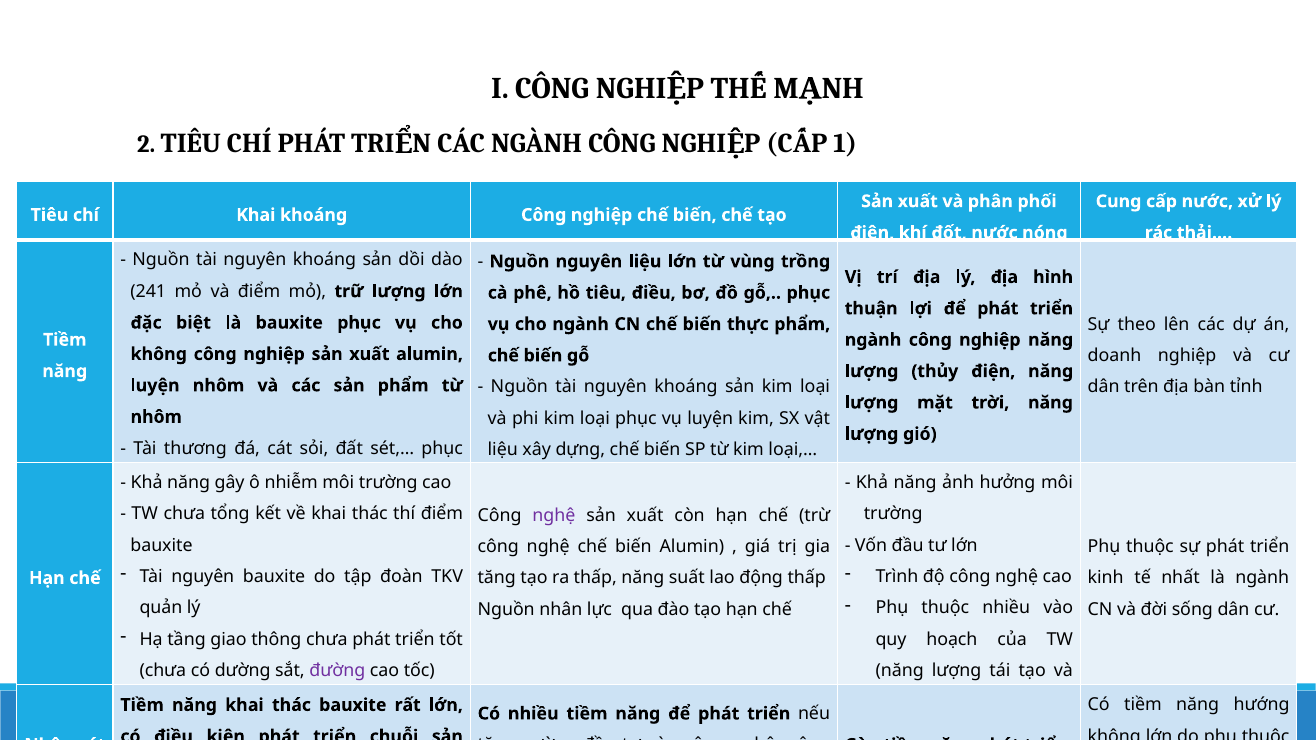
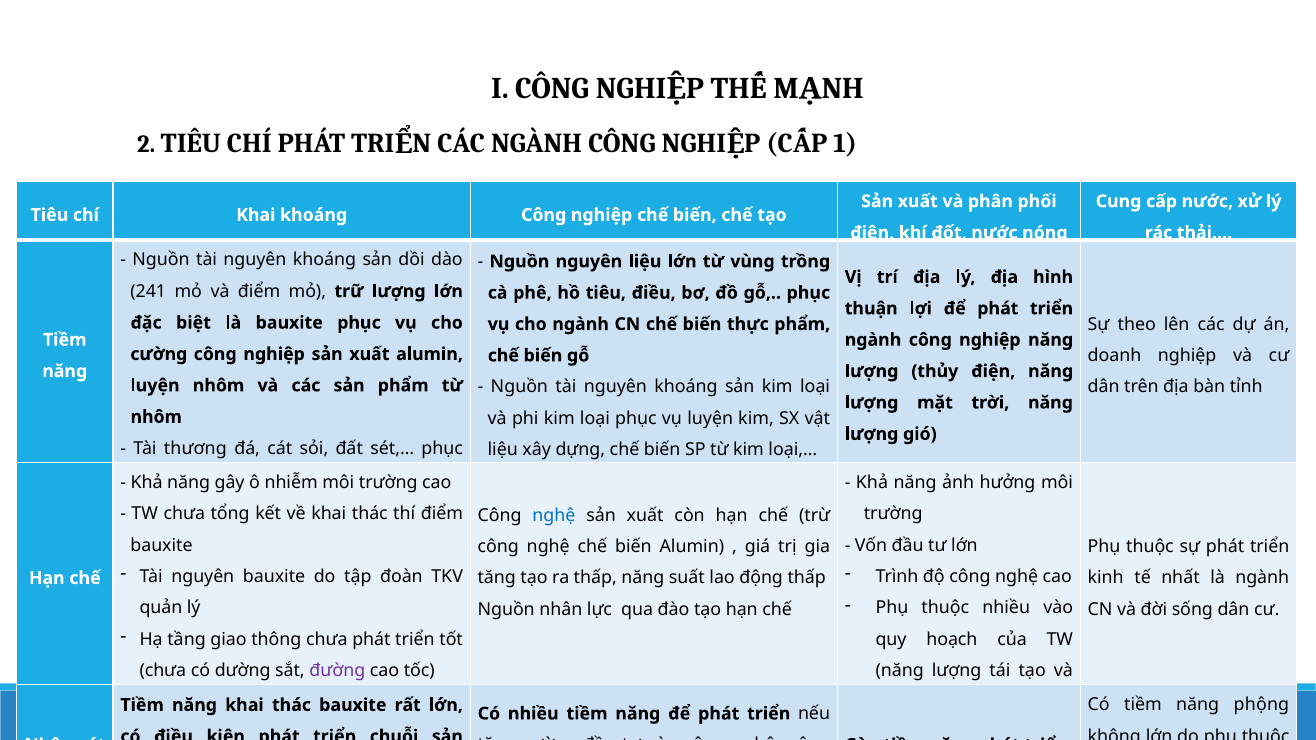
không: không -> cường (159, 354)
nghệ colour: purple -> blue (554, 515)
hướng: hướng -> phộng (1261, 705)
